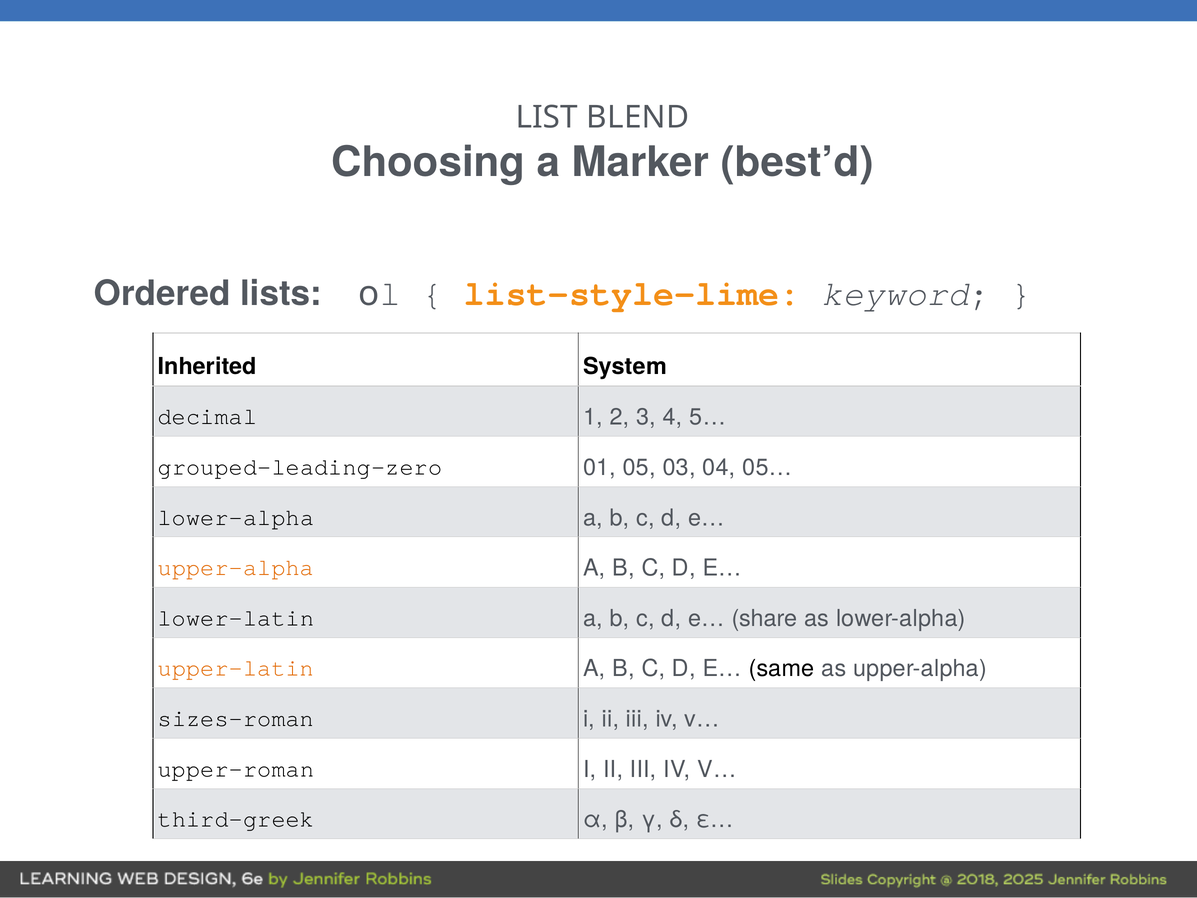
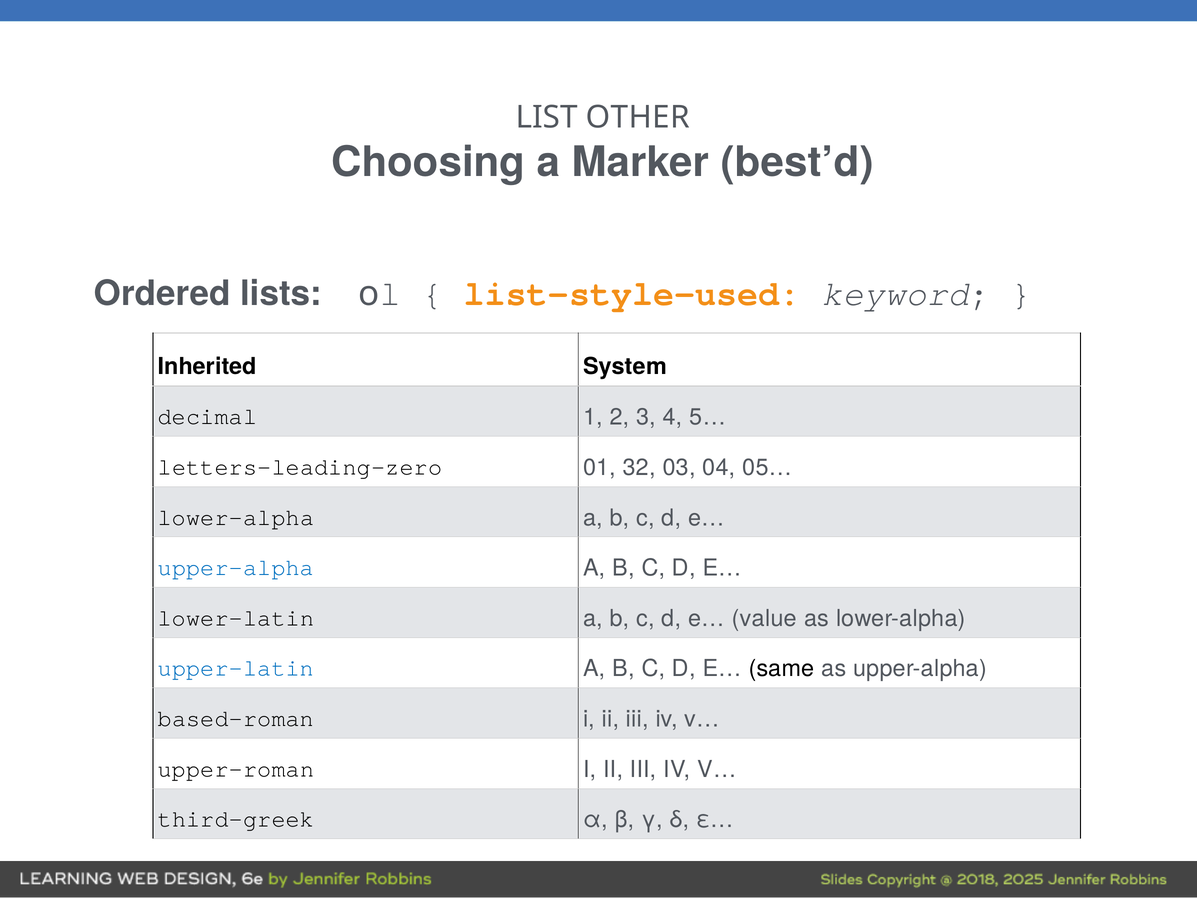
BLEND: BLEND -> OTHER (638, 117)
list-style-lime: list-style-lime -> list-style-used (632, 293)
grouped-leading-zero: grouped-leading-zero -> letters-leading-zero (300, 467)
05: 05 -> 32 (639, 467)
upper-alpha colour: orange -> blue (236, 567)
share: share -> value (764, 618)
upper-latin colour: orange -> blue (236, 668)
sizes-roman: sizes-roman -> based-roman (236, 718)
